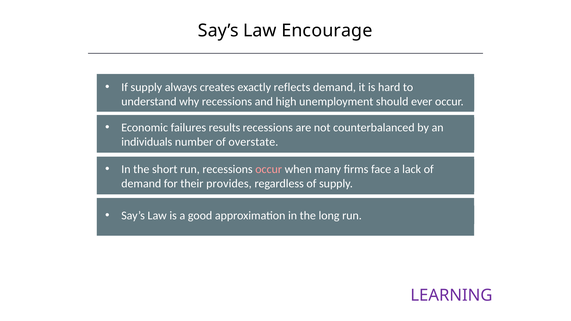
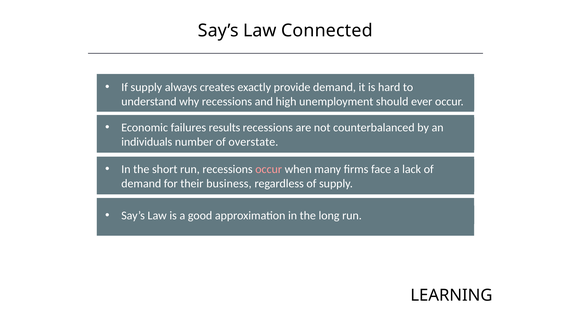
Encourage: Encourage -> Connected (327, 31)
reflects: reflects -> provide (292, 87)
provides: provides -> business (229, 184)
LEARNING colour: purple -> black (452, 296)
